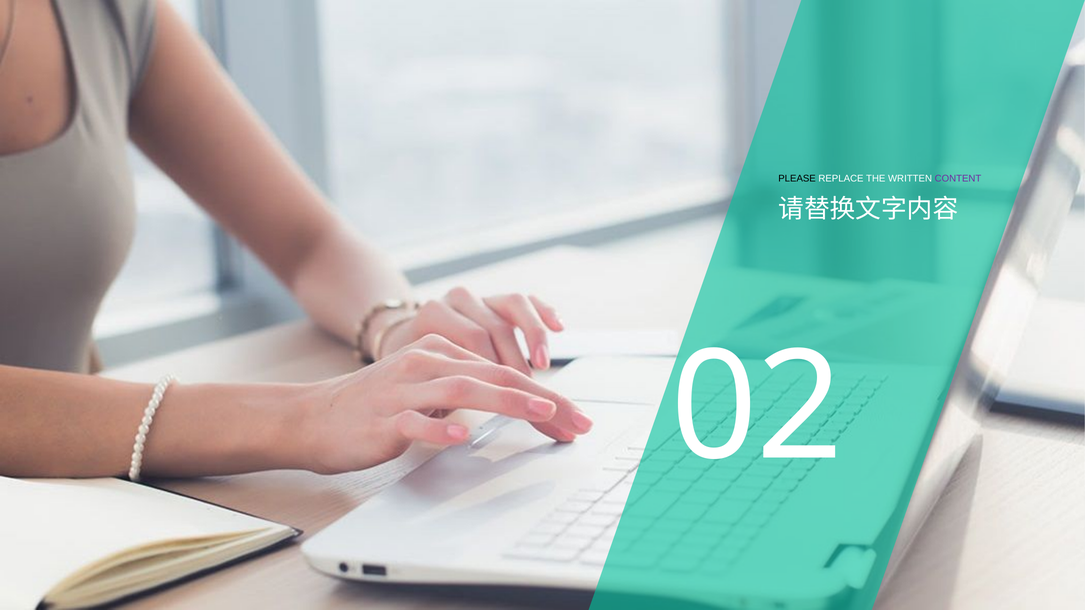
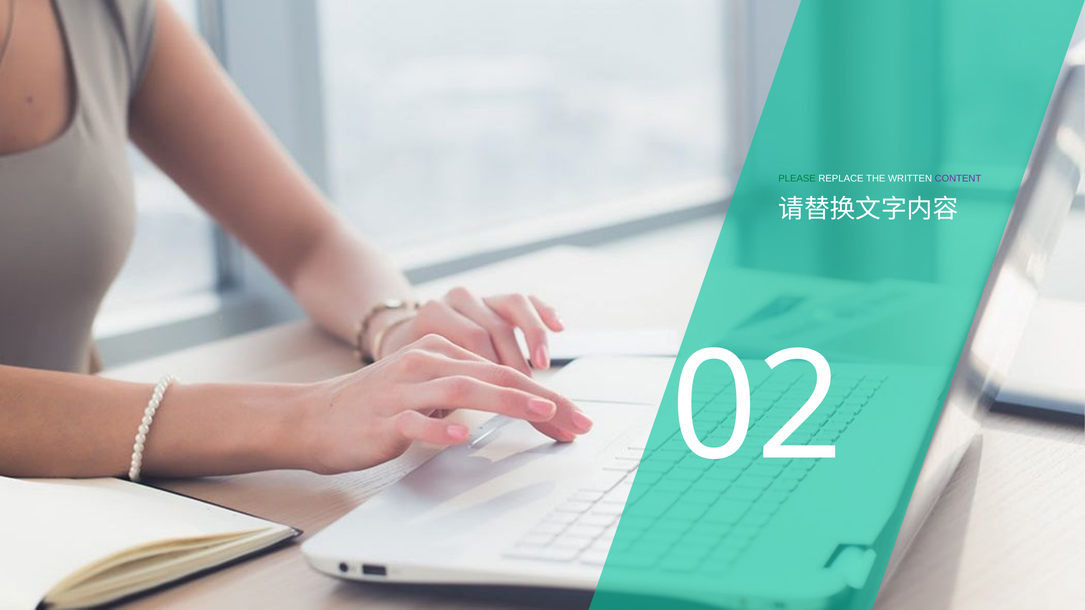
PLEASE colour: black -> green (797, 178)
